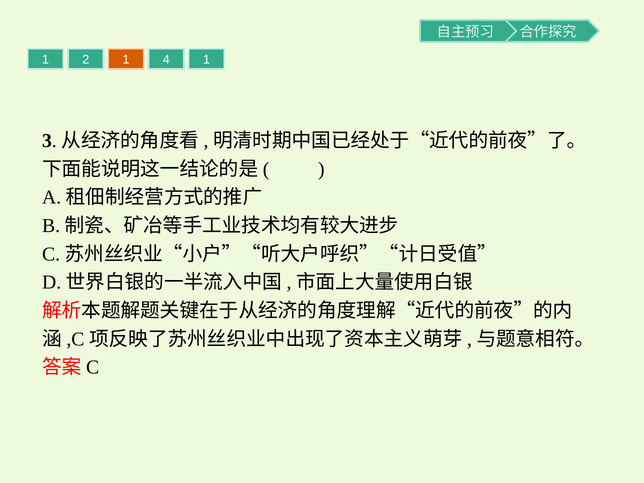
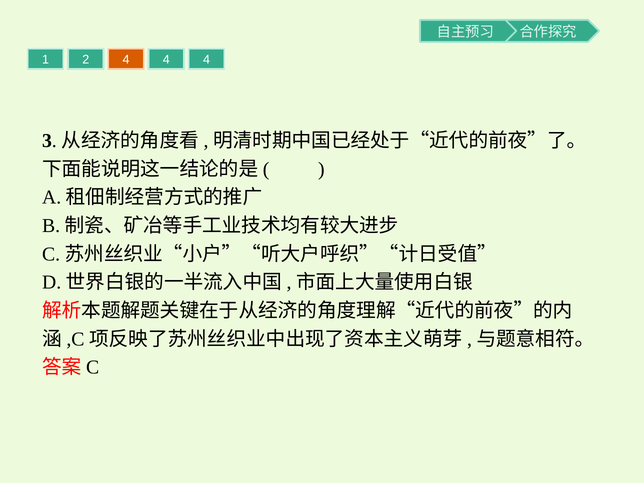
2 1: 1 -> 4 (126, 60)
1: 1 -> 4 (207, 60)
